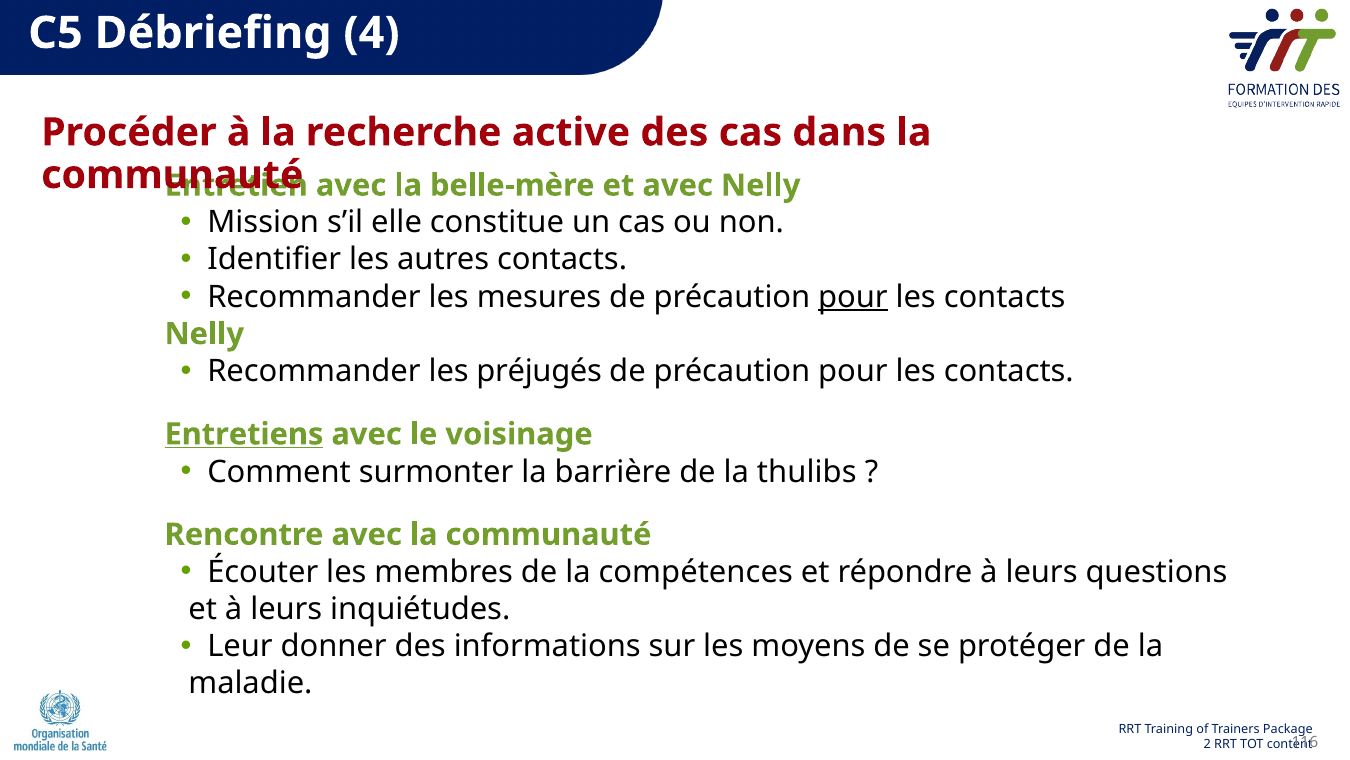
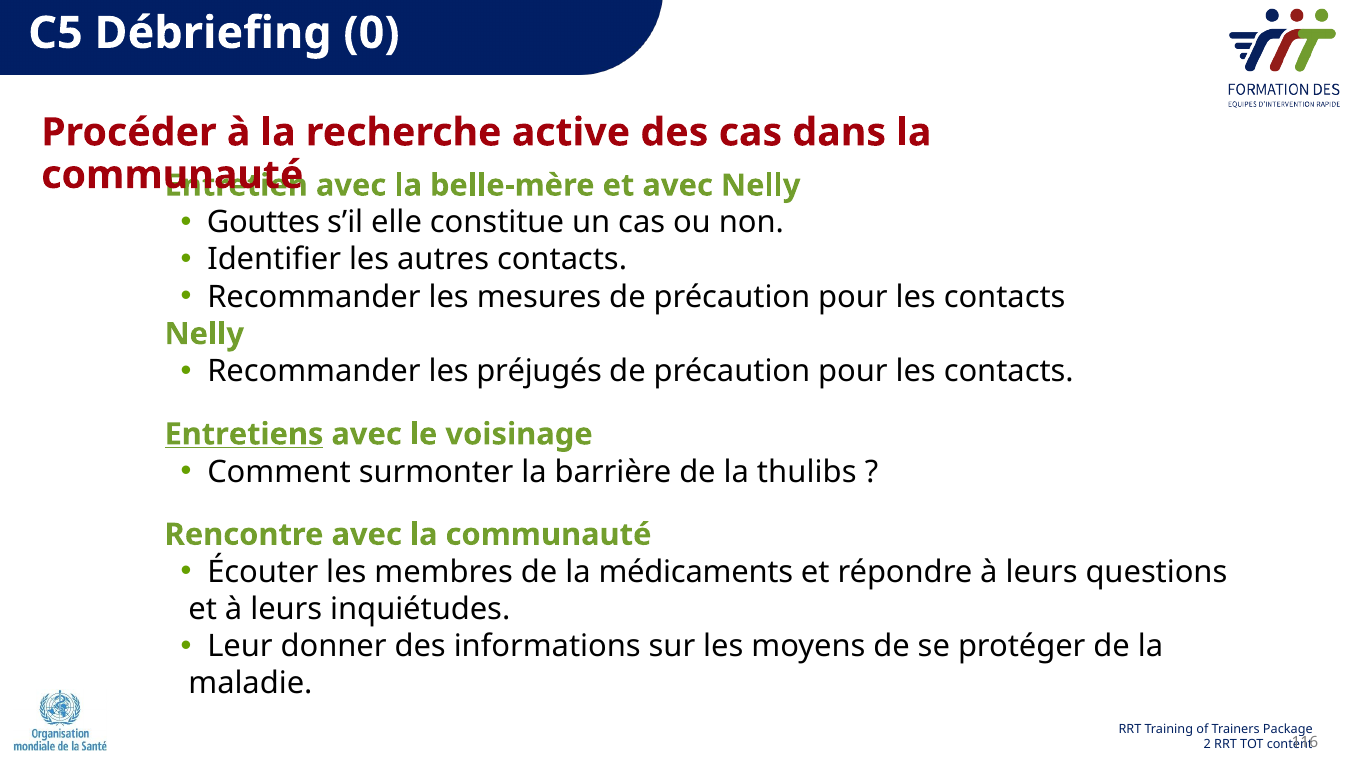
4: 4 -> 0 (371, 33)
Mission: Mission -> Gouttes (263, 222)
pour underline: present -> none (853, 297)
compétences: compétences -> médicaments (696, 572)
